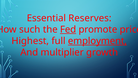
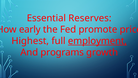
such: such -> early (30, 29)
Fed underline: present -> none (68, 29)
multiplier: multiplier -> programs (62, 52)
